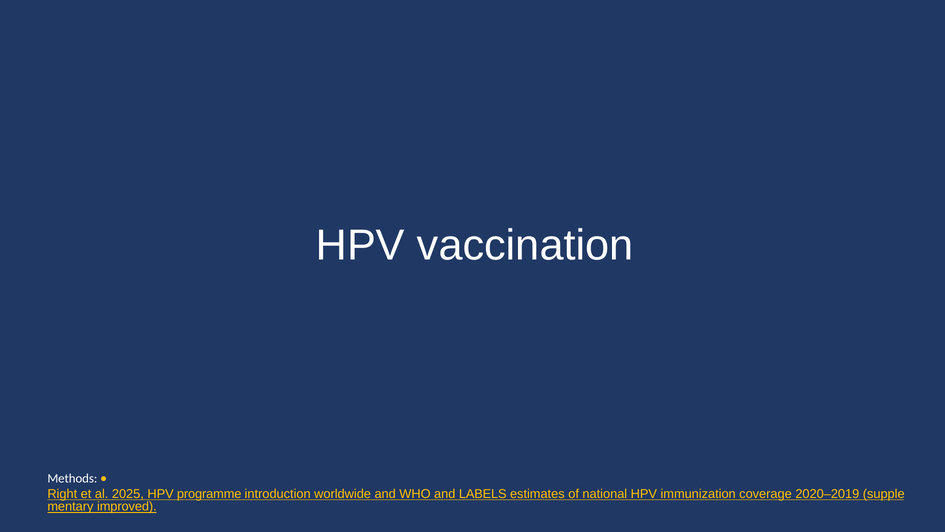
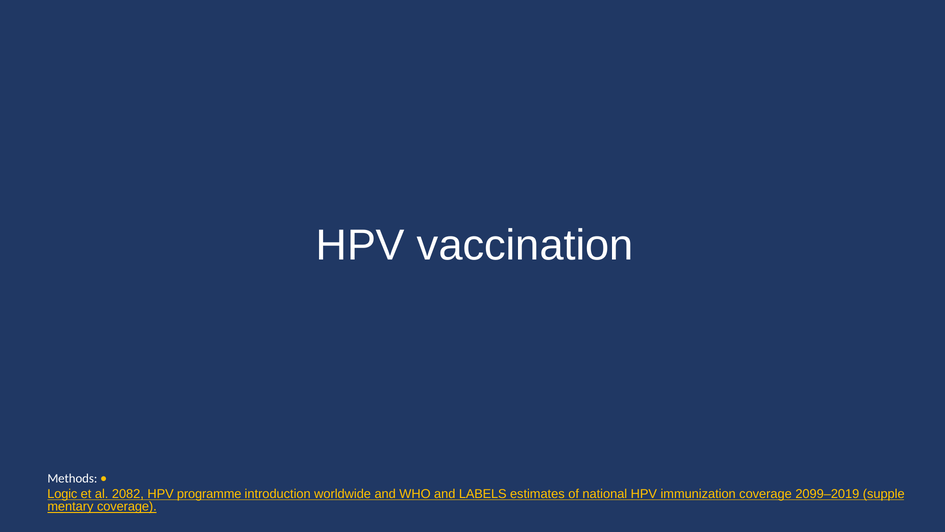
Right: Right -> Logic (62, 494)
2025: 2025 -> 2082 (128, 494)
2020–2019: 2020–2019 -> 2099–2019 (827, 494)
improved: improved -> coverage (127, 506)
